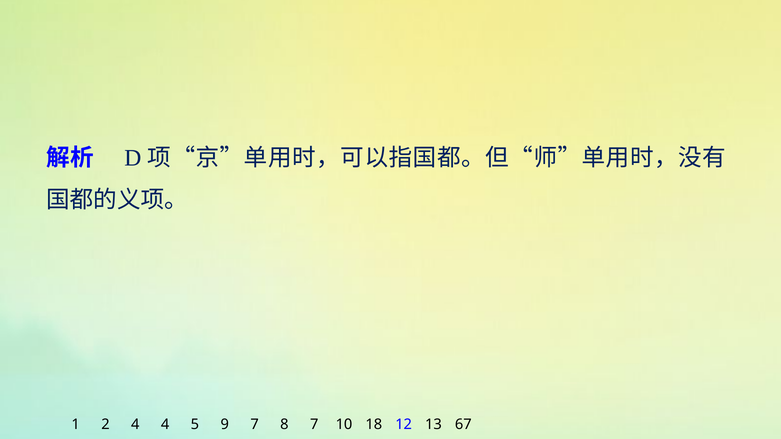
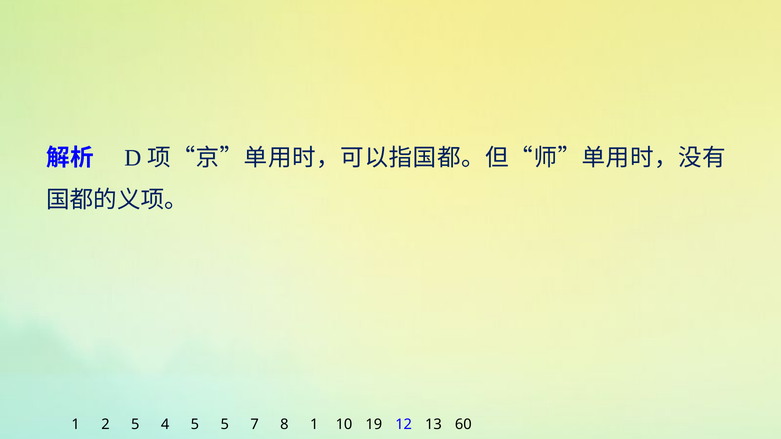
2 4: 4 -> 5 (135, 425)
5 9: 9 -> 5 (225, 425)
8 7: 7 -> 1 (314, 425)
18: 18 -> 19 (374, 425)
67: 67 -> 60 (463, 425)
